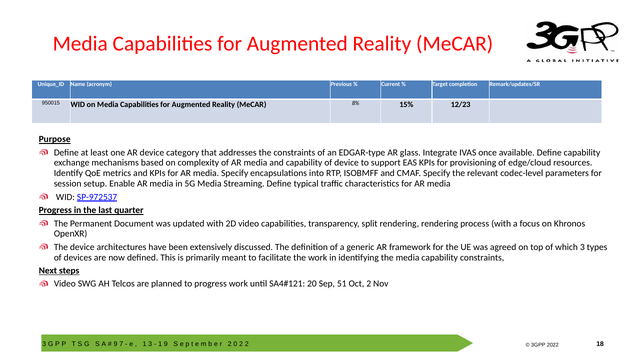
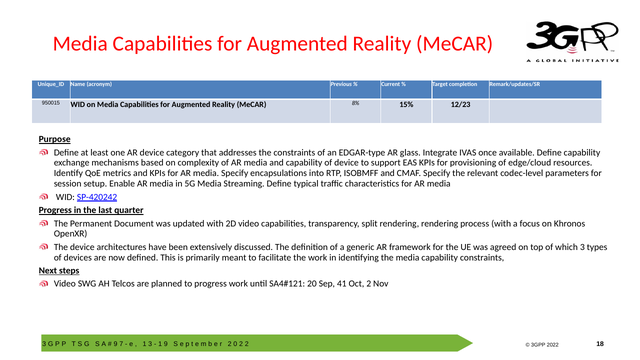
SP-972537: SP-972537 -> SP-420242 (97, 197)
51: 51 -> 41 (342, 284)
